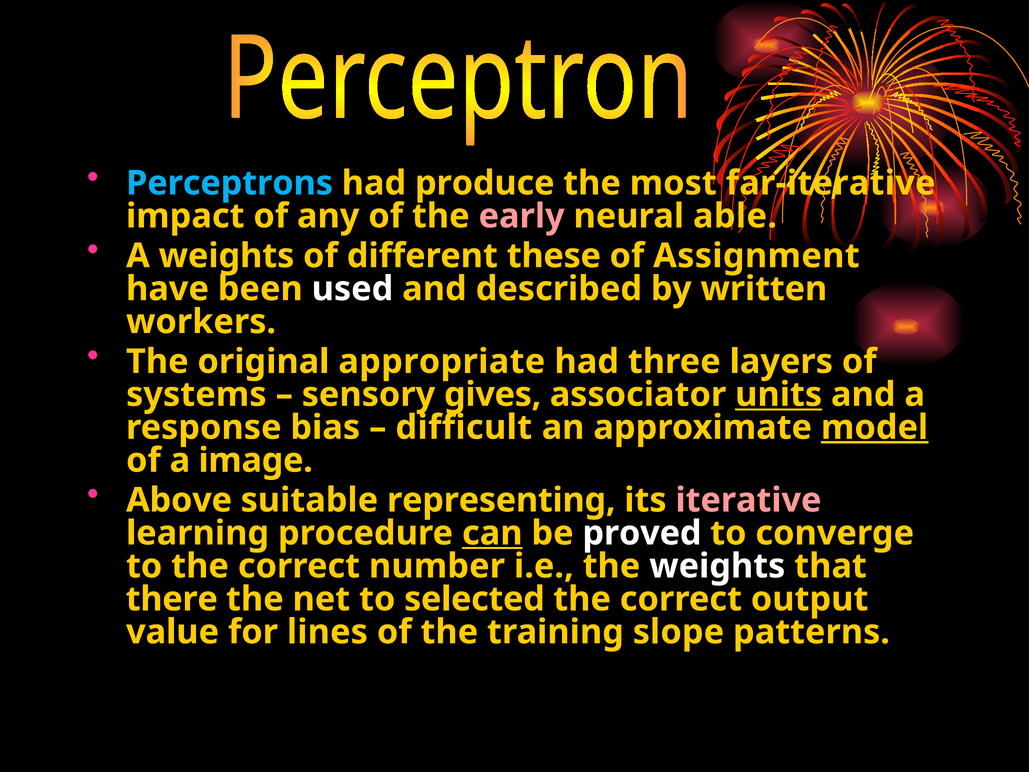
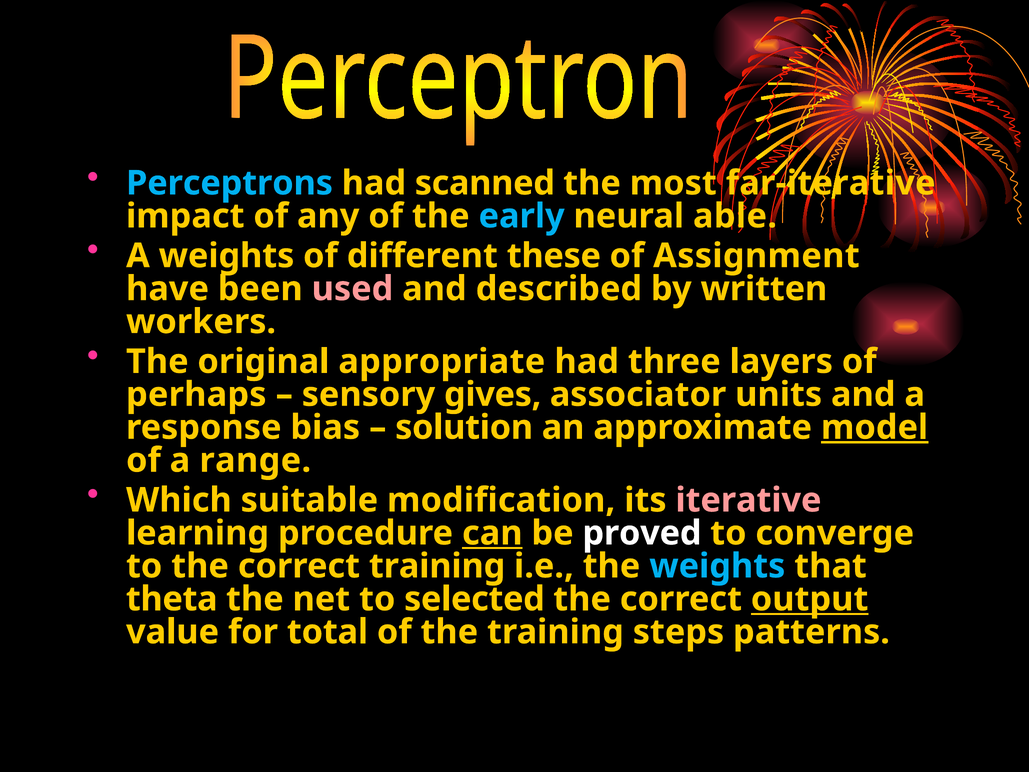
produce: produce -> scanned (485, 183)
early colour: pink -> light blue (522, 216)
used colour: white -> pink (352, 289)
systems: systems -> perhaps (196, 394)
units underline: present -> none (779, 394)
difficult: difficult -> solution (464, 427)
image: image -> range (255, 460)
Above: Above -> Which (179, 500)
representing: representing -> modification (501, 500)
correct number: number -> training (437, 566)
weights colour: white -> light blue (717, 566)
there: there -> theta (172, 599)
output underline: none -> present (810, 599)
lines: lines -> total (328, 632)
slope: slope -> steps (678, 632)
